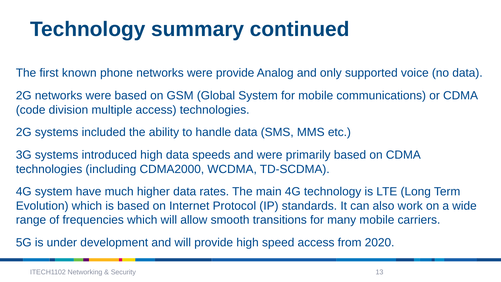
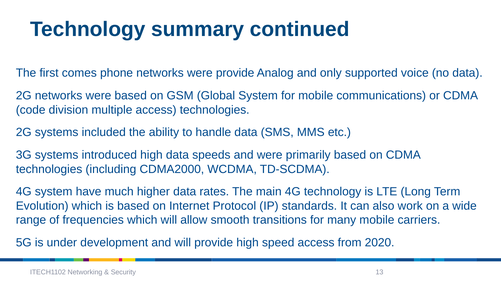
known: known -> comes (79, 73)
